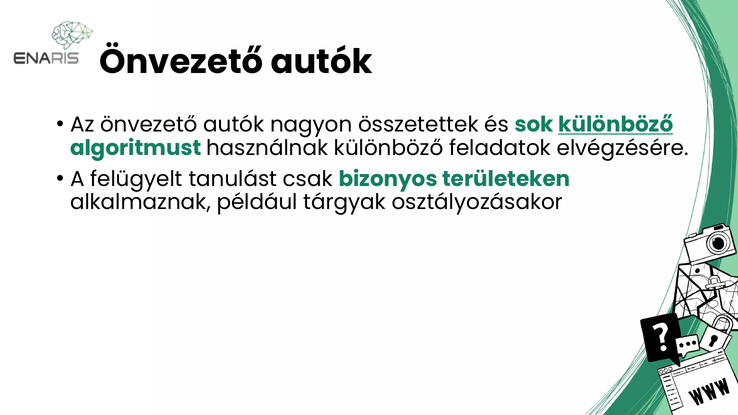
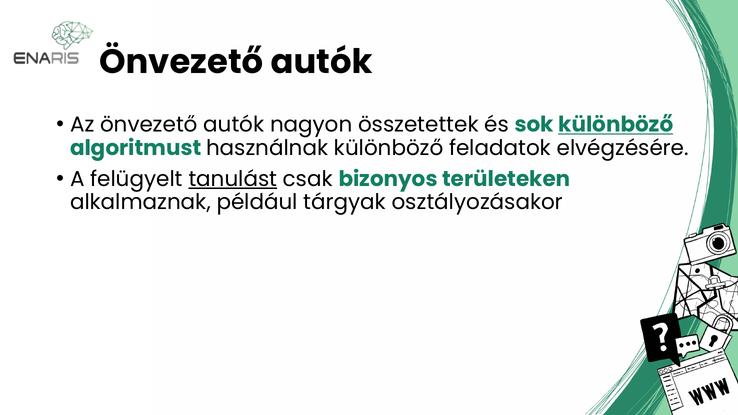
tanulást underline: none -> present (233, 179)
